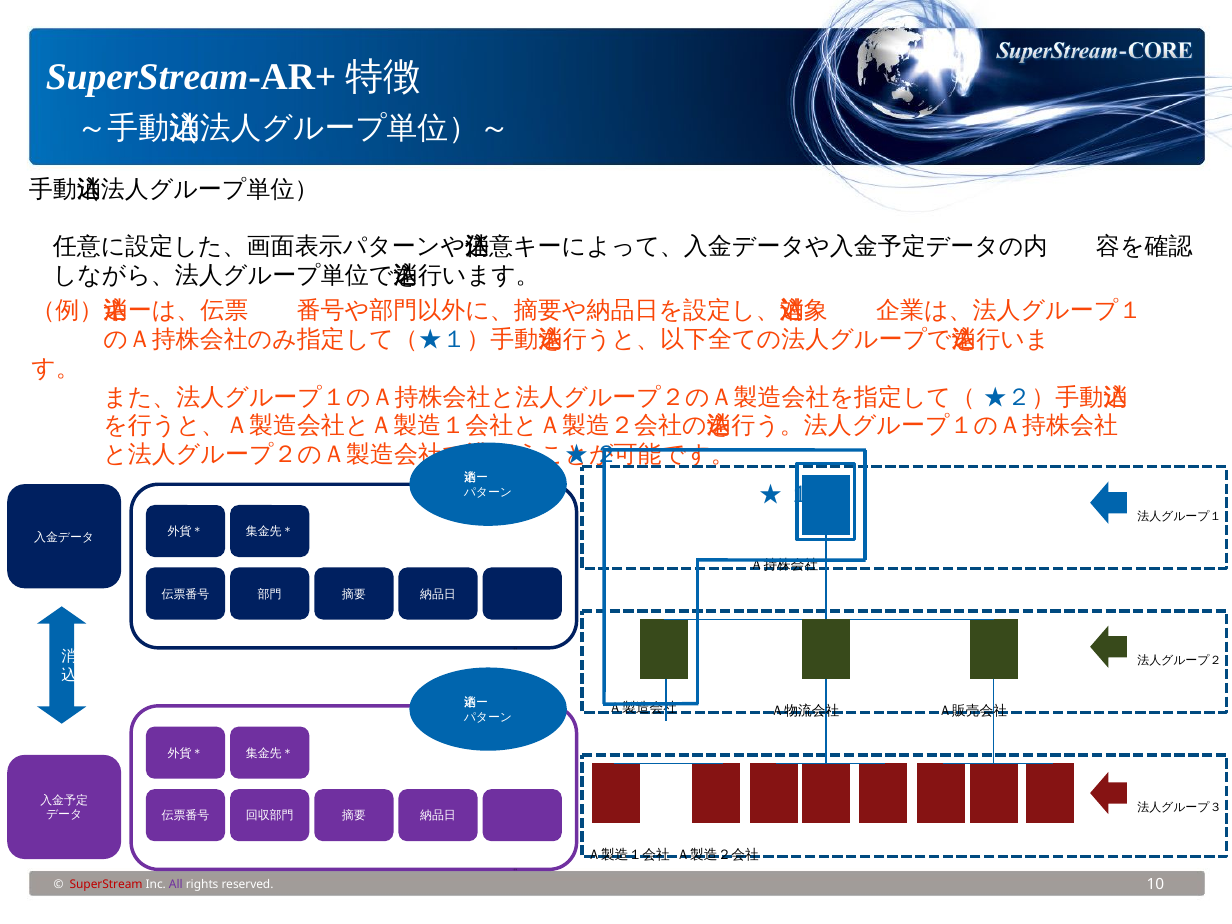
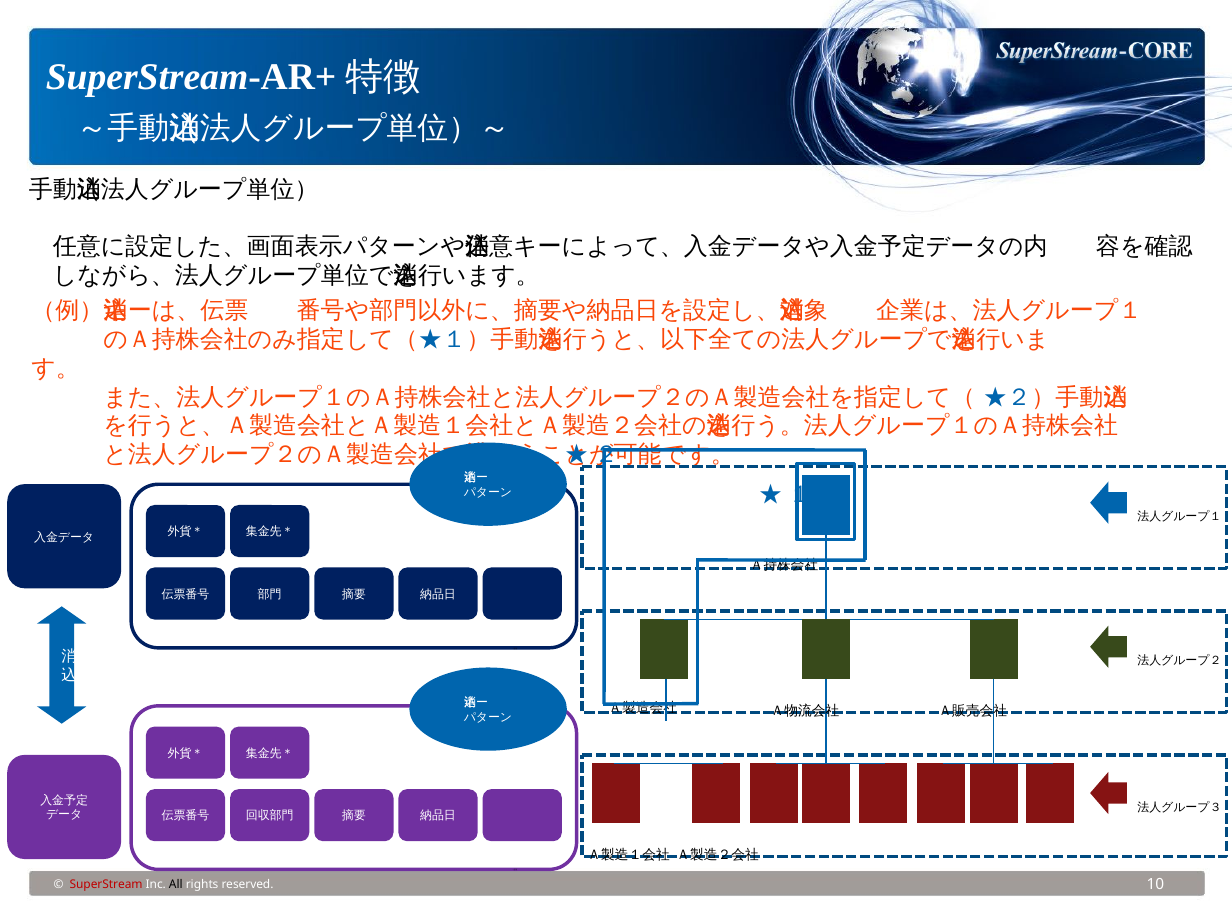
All colour: purple -> black (176, 884)
